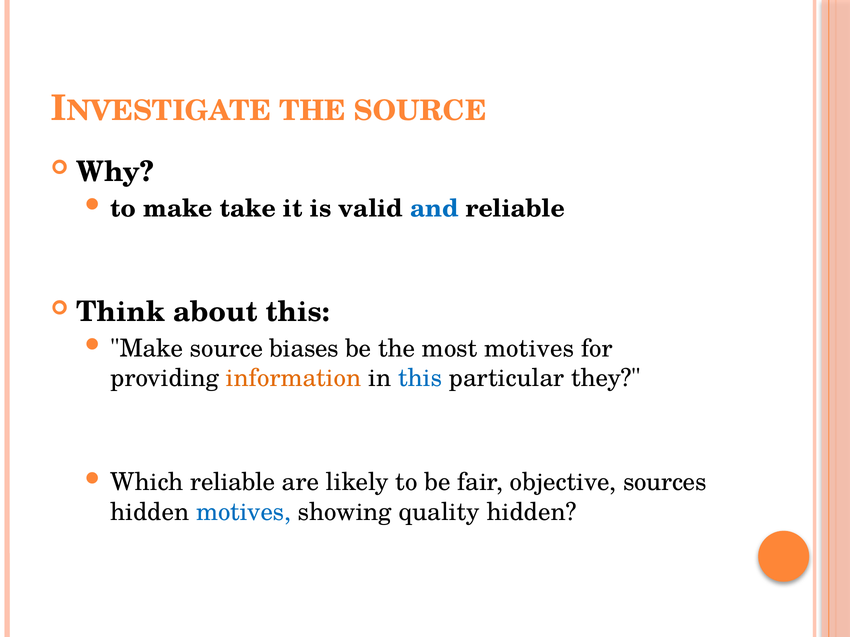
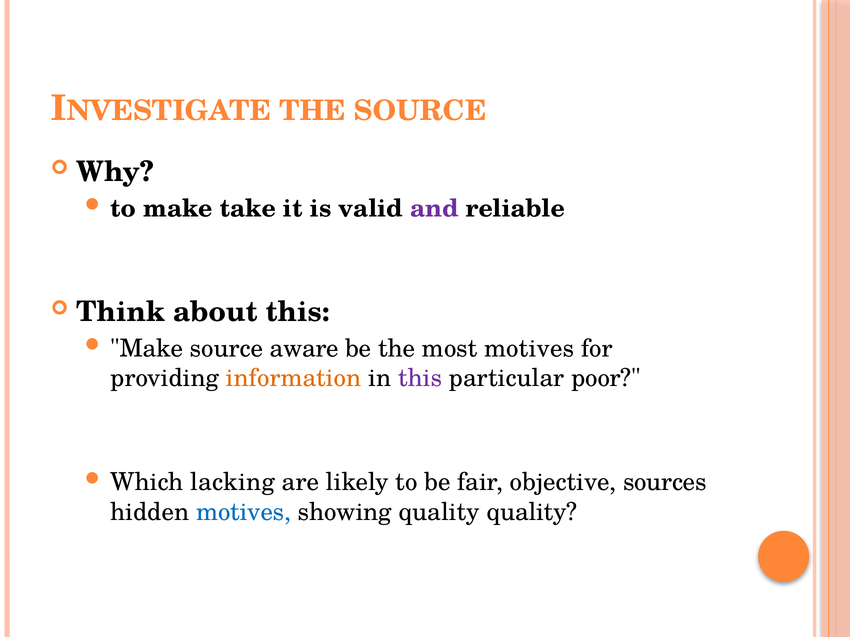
and colour: blue -> purple (434, 208)
biases: biases -> aware (304, 349)
this colour: blue -> purple (420, 378)
they: they -> poor (606, 378)
Which reliable: reliable -> lacking (233, 483)
quality hidden: hidden -> quality (532, 512)
